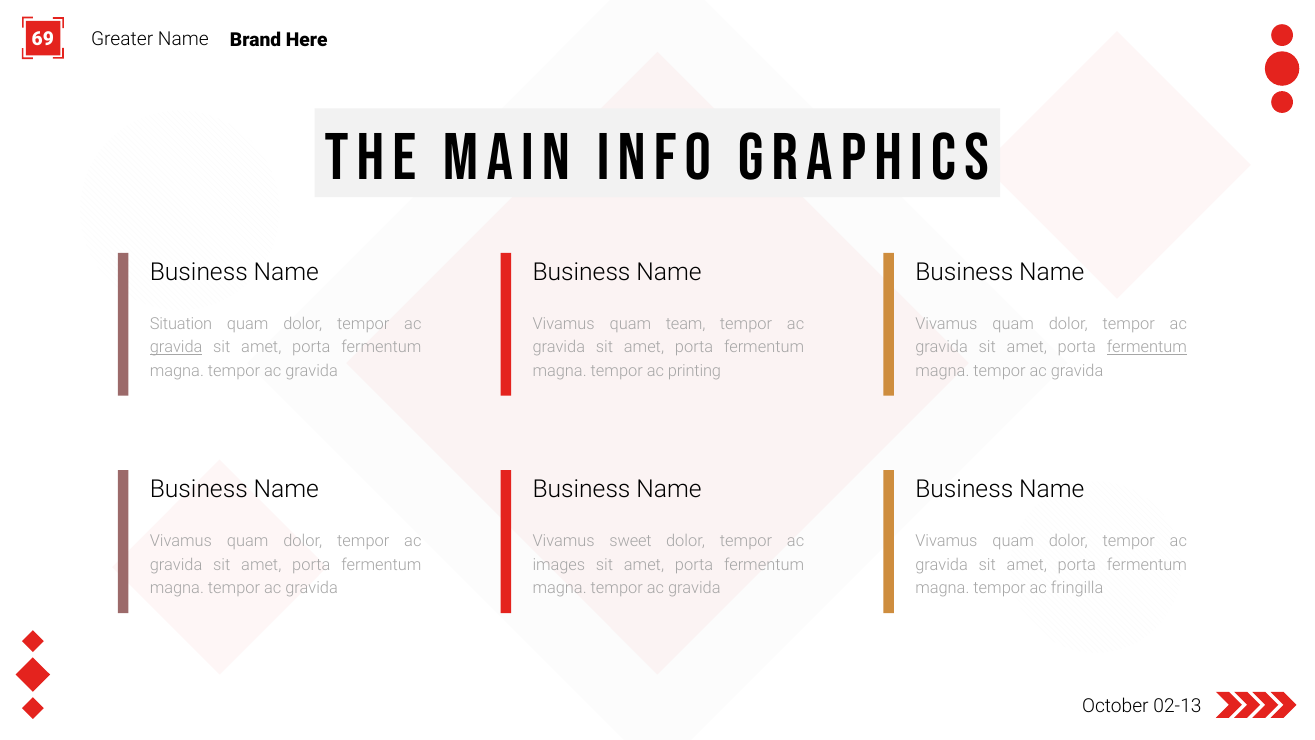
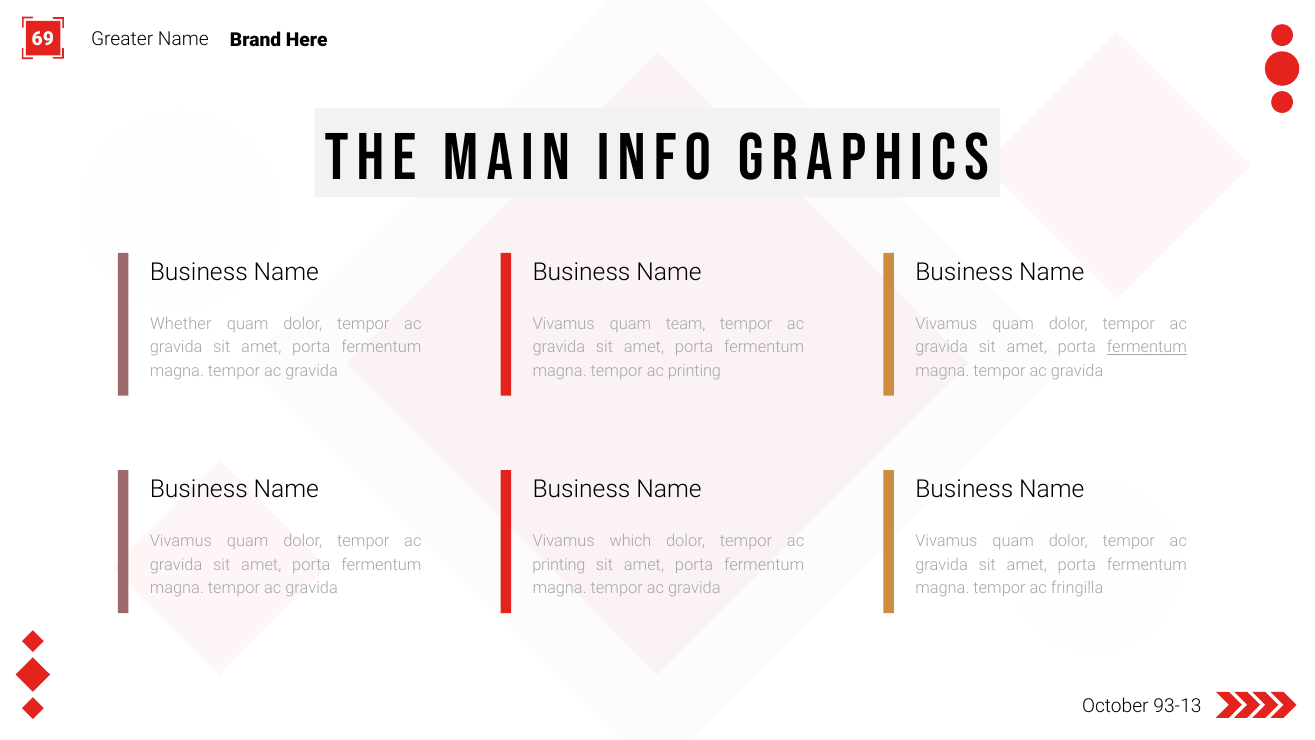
Situation: Situation -> Whether (181, 324)
gravida underline: present -> none (176, 347)
sweet: sweet -> which (631, 541)
images: images -> printing (559, 565)
02-13: 02-13 -> 93-13 (1177, 706)
